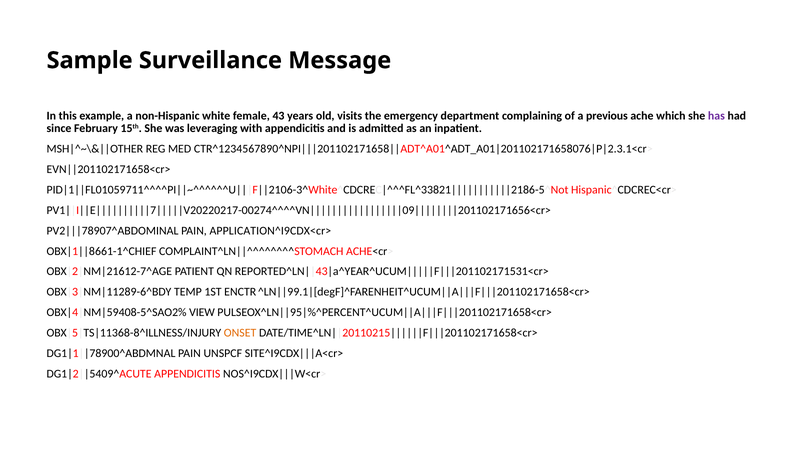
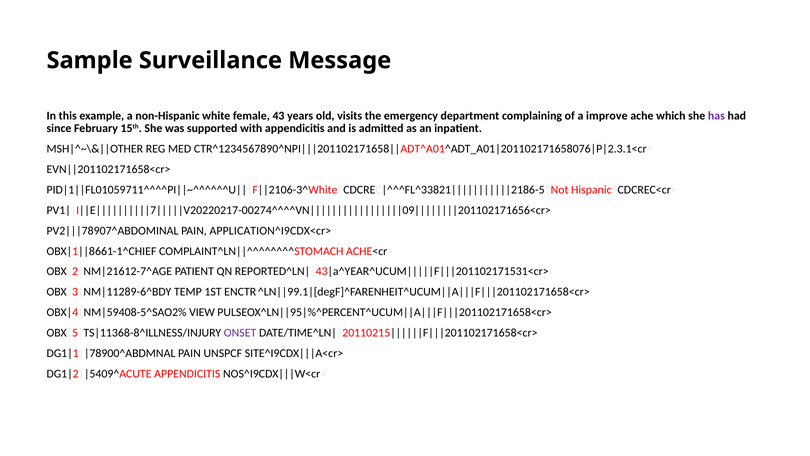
previous: previous -> improve (607, 116)
leveraging: leveraging -> supported (212, 128)
ONSET colour: orange -> purple (240, 332)
